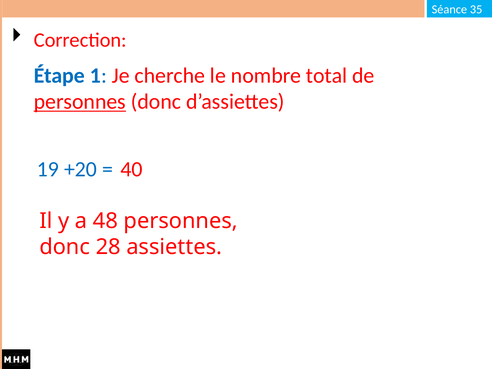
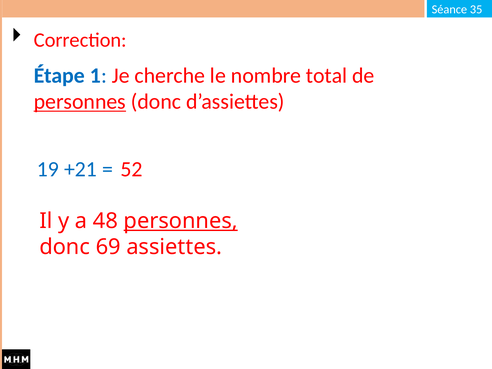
+20: +20 -> +21 (81, 169)
40: 40 -> 52 (132, 169)
personnes underline: none -> present (181, 221)
28: 28 -> 69 (108, 247)
